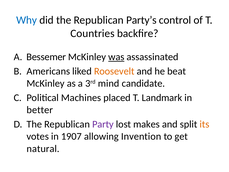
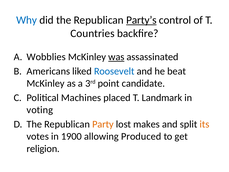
Party’s underline: none -> present (141, 20)
Bessemer: Bessemer -> Wobblies (46, 57)
Roosevelt colour: orange -> blue (114, 71)
mind: mind -> point (109, 83)
better: better -> voting (40, 110)
Party colour: purple -> orange (103, 124)
1907: 1907 -> 1900 (71, 136)
Invention: Invention -> Produced (141, 136)
natural: natural -> religion (43, 148)
